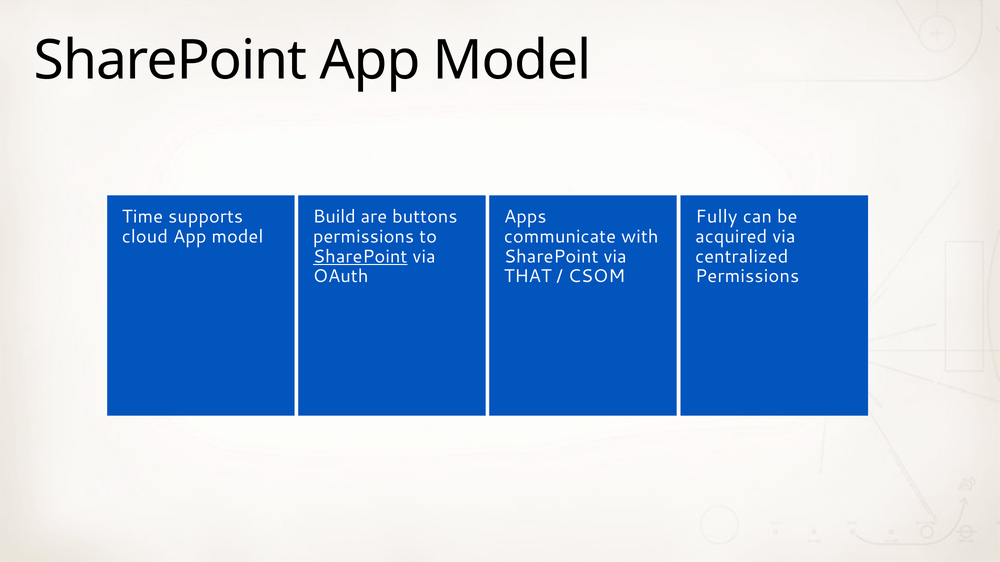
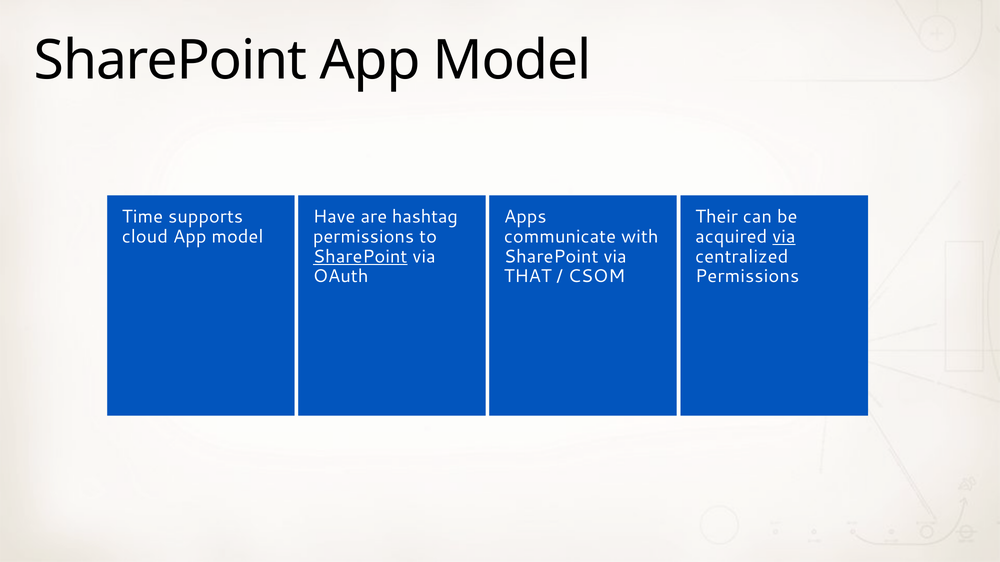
Build: Build -> Have (334, 217)
buttons: buttons -> hashtag (425, 217)
Fully: Fully -> Their (717, 217)
via underline: none -> present (784, 237)
